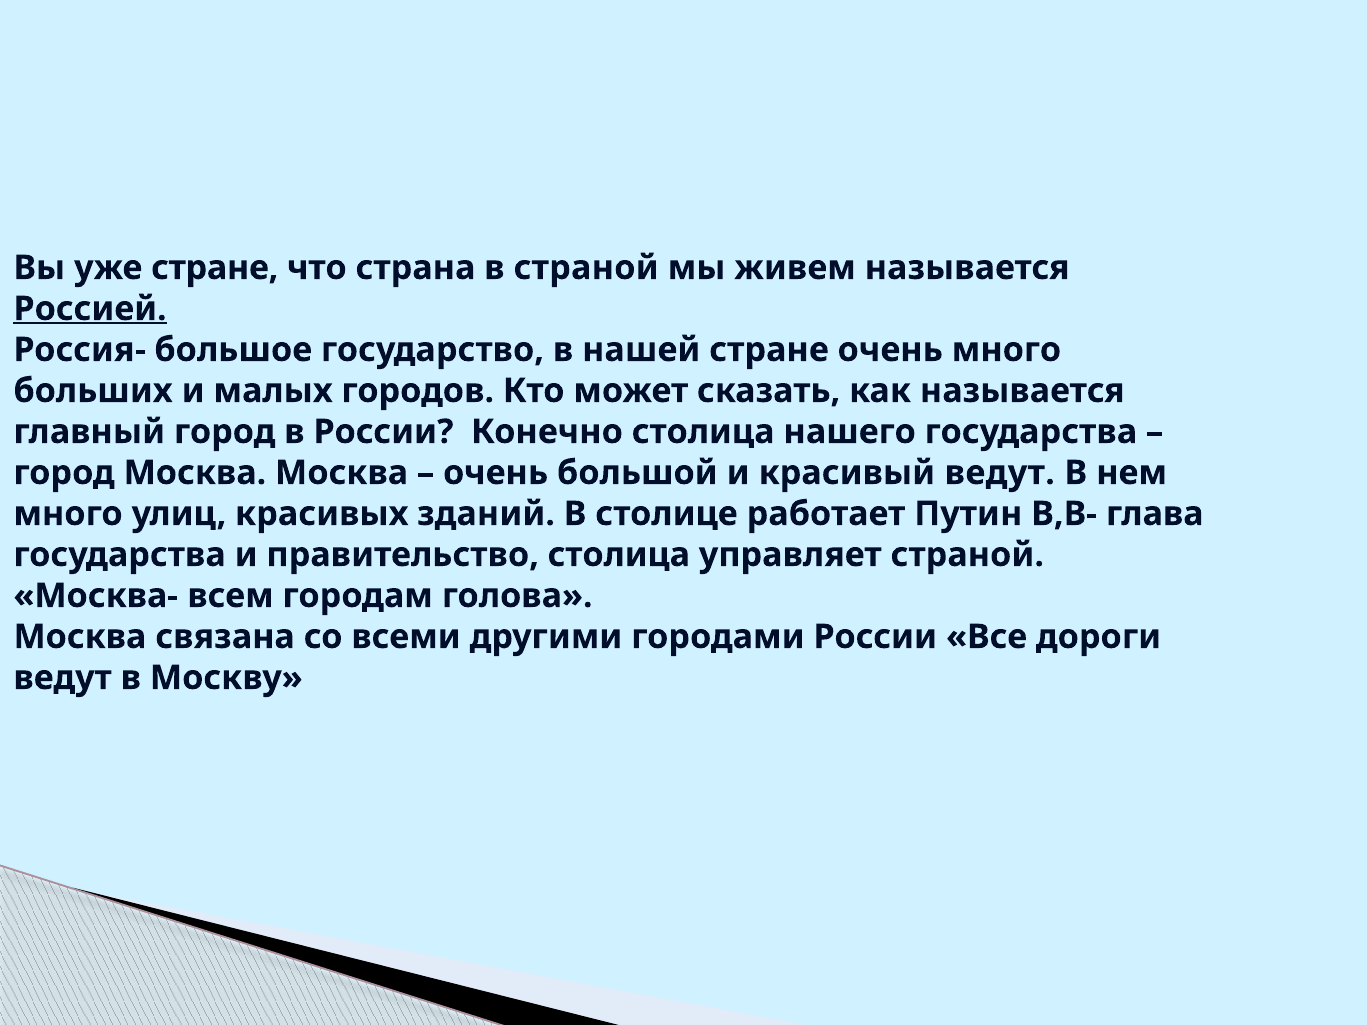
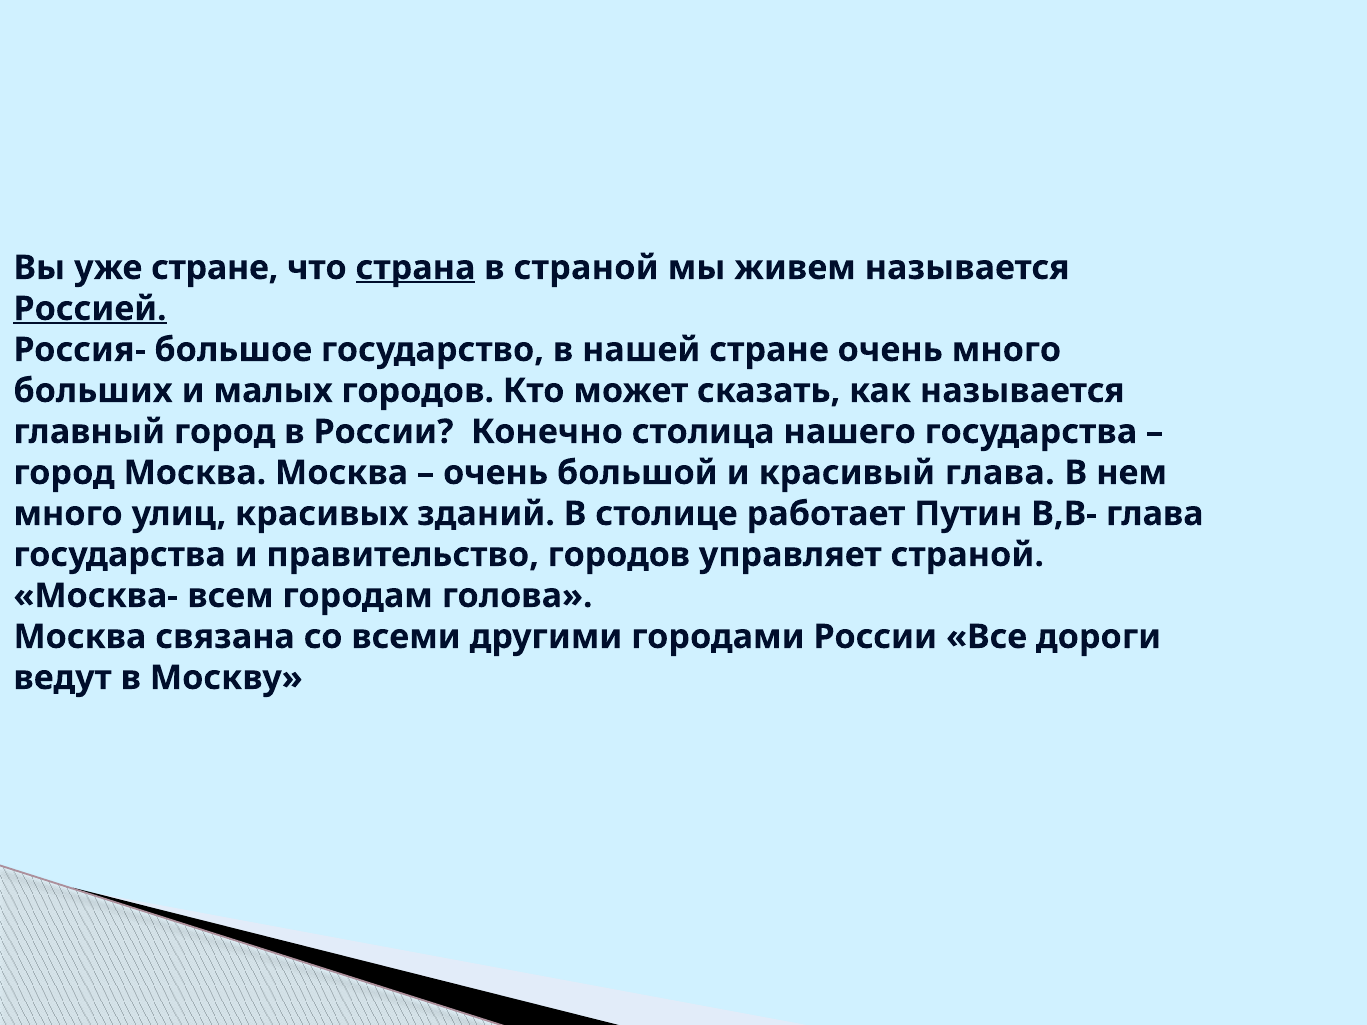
страна underline: none -> present (415, 268)
красивый ведут: ведут -> глава (1000, 473)
правительство столица: столица -> городов (619, 555)
